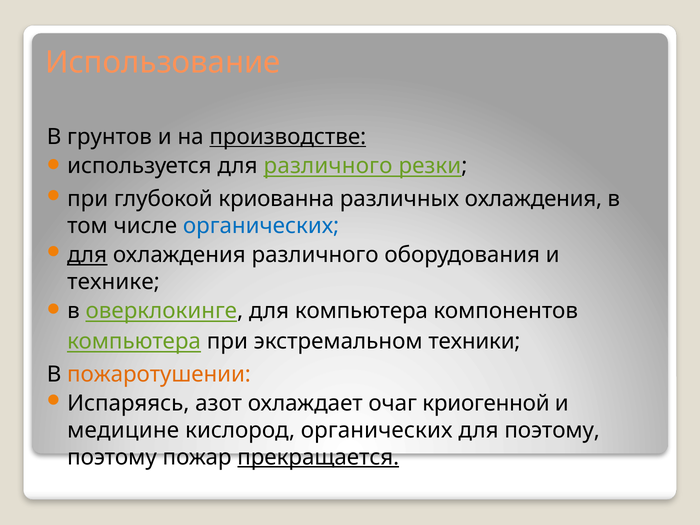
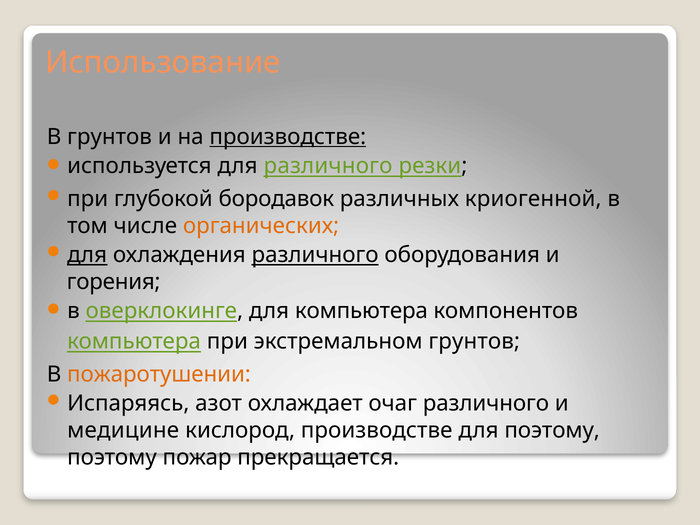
криованна: криованна -> бородавок (276, 199)
различных охлаждения: охлаждения -> криогенной (533, 199)
органических colour: blue -> orange (261, 226)
различного underline: none -> present (315, 255)
технике: технике -> горения (114, 282)
экстремальном техники: техники -> грунтов (474, 341)
очаг криогенной: криогенной -> различного (486, 404)
кислород органических: органических -> производстве (377, 430)
прекращается underline: present -> none (318, 457)
